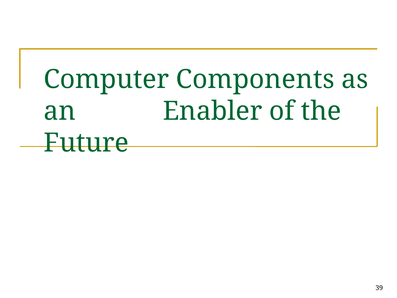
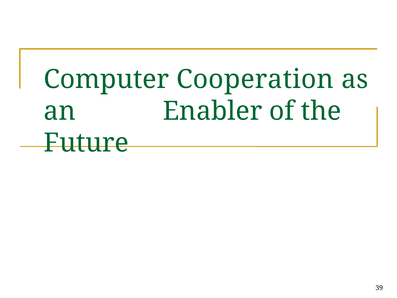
Components: Components -> Cooperation (255, 79)
